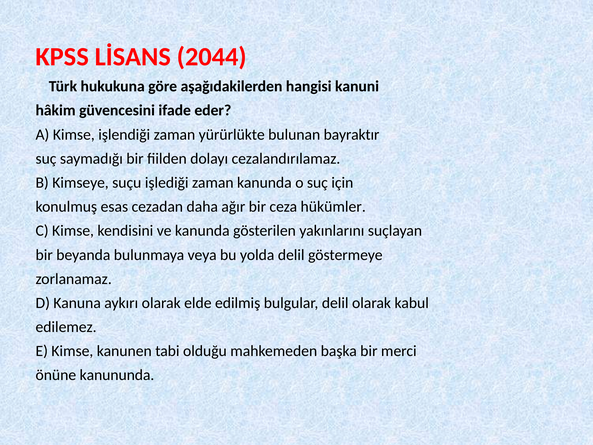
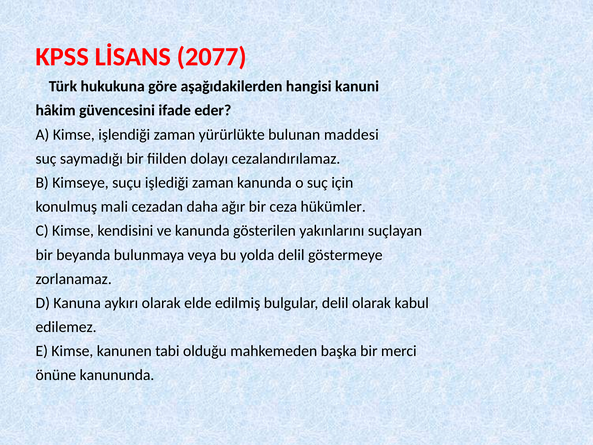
2044: 2044 -> 2077 (212, 57)
bayraktır: bayraktır -> maddesi (351, 134)
esas: esas -> mali (114, 207)
